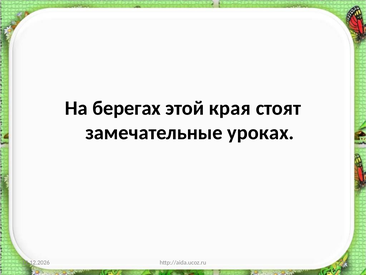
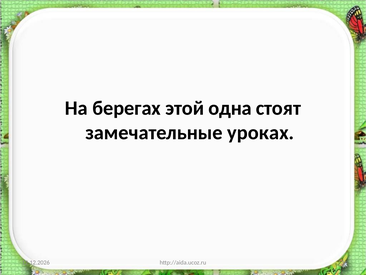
края: края -> одна (230, 108)
